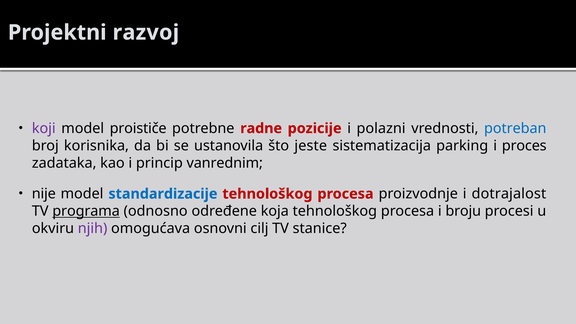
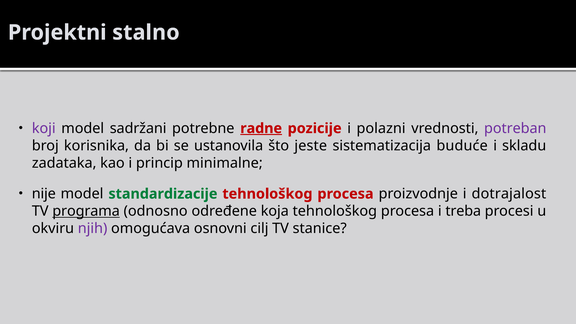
razvoj: razvoj -> stalno (146, 32)
proističe: proističe -> sadržani (138, 128)
radne underline: none -> present (261, 128)
potreban colour: blue -> purple (515, 128)
parking: parking -> buduće (462, 146)
proces: proces -> skladu (524, 146)
vanrednim: vanrednim -> minimalne (225, 163)
standardizacije colour: blue -> green (163, 194)
broju: broju -> treba (463, 211)
